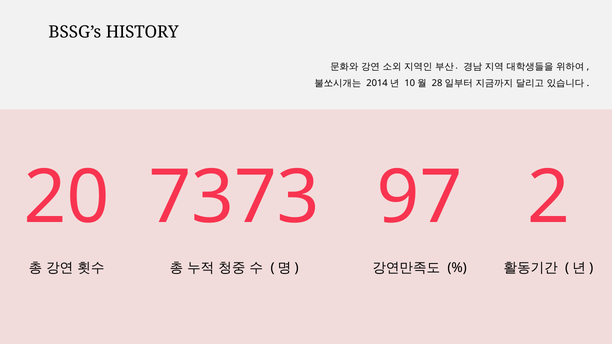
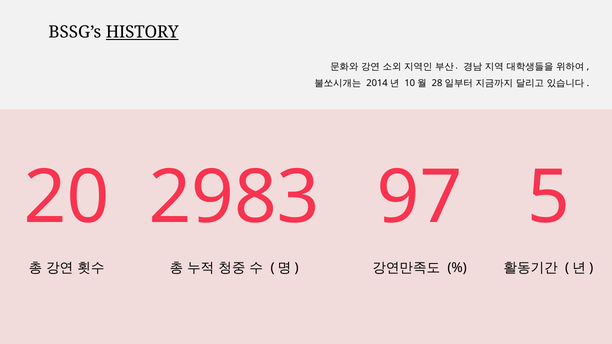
HISTORY underline: none -> present (142, 32)
7373: 7373 -> 2983 (234, 198)
2: 2 -> 5 (548, 198)
